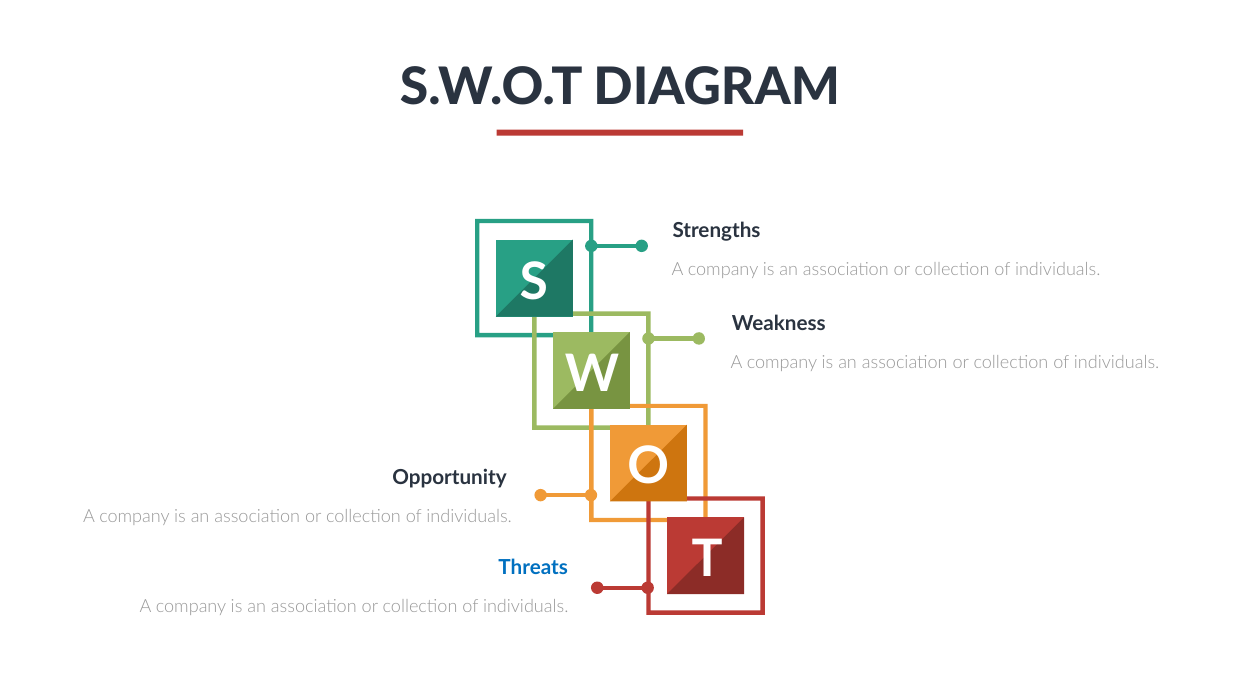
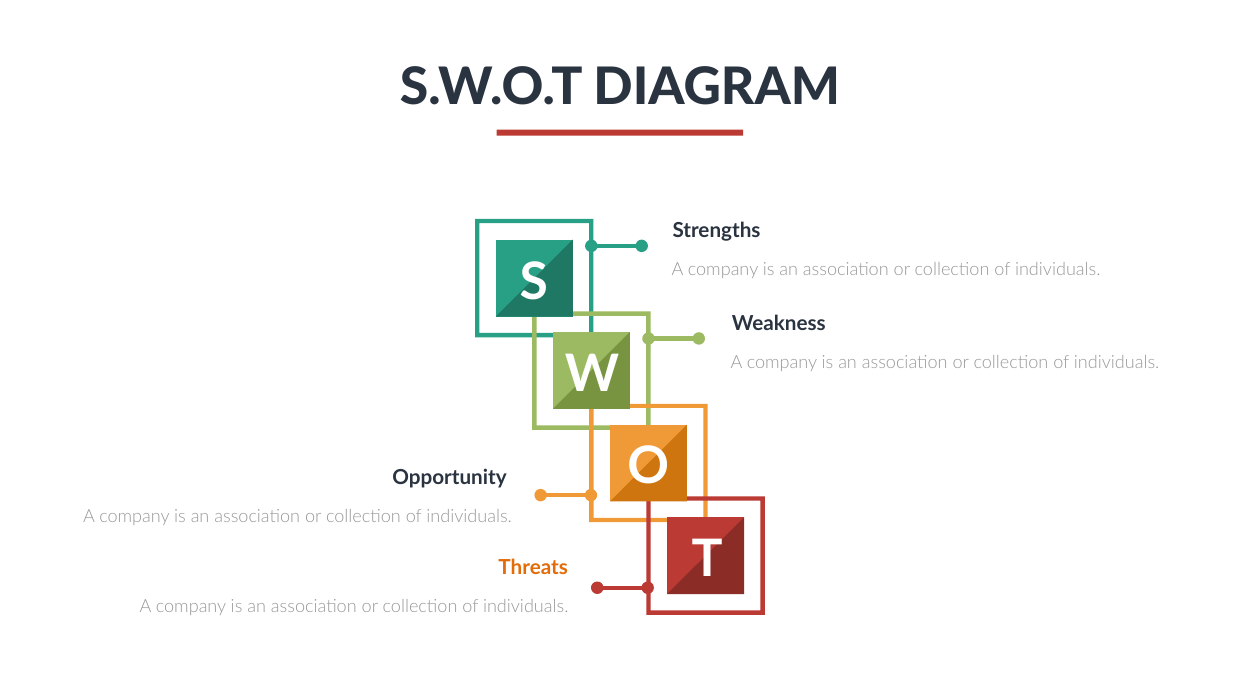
Threats colour: blue -> orange (533, 568)
